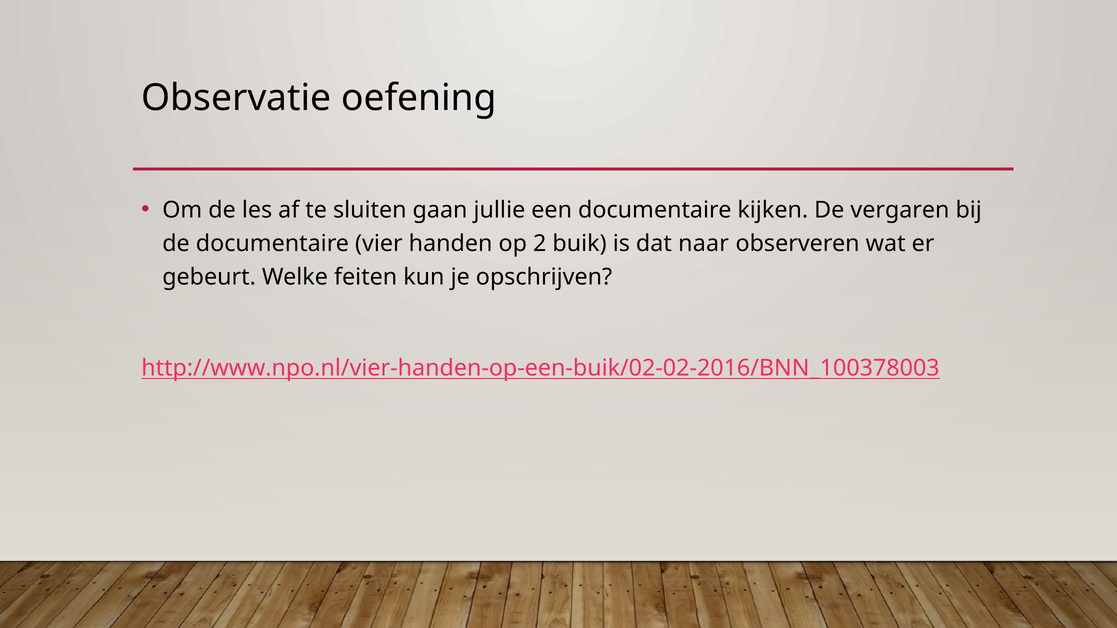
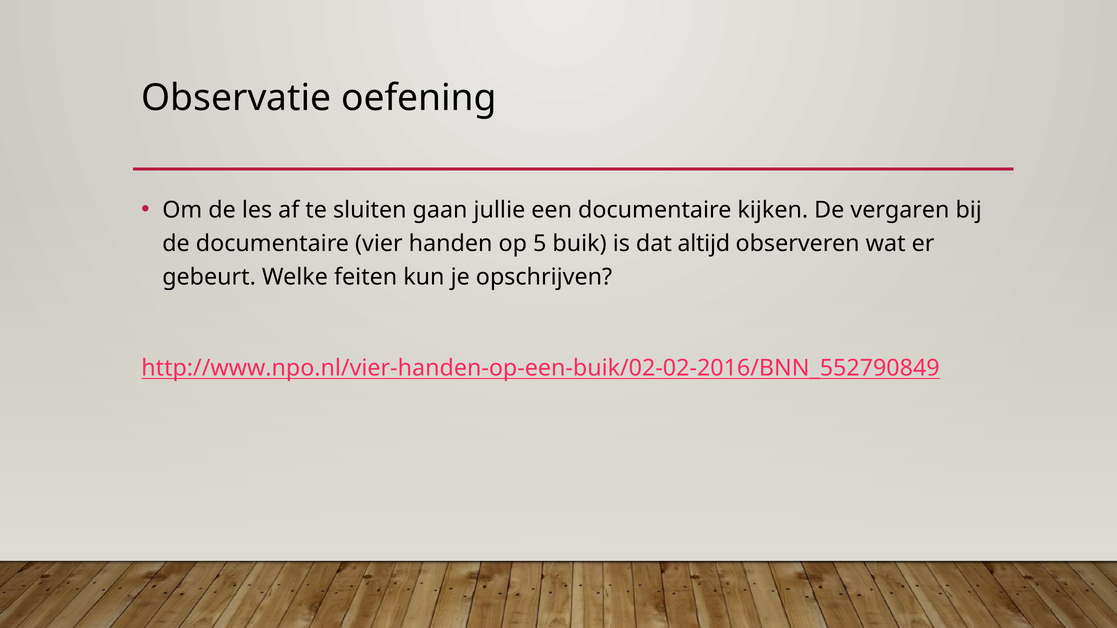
2: 2 -> 5 (540, 244)
naar: naar -> altijd (704, 244)
http://www.npo.nl/vier-handen-op-een-buik/02-02-2016/BNN_100378003: http://www.npo.nl/vier-handen-op-een-buik/02-02-2016/BNN_100378003 -> http://www.npo.nl/vier-handen-op-een-buik/02-02-2016/BNN_552790849 (541, 368)
